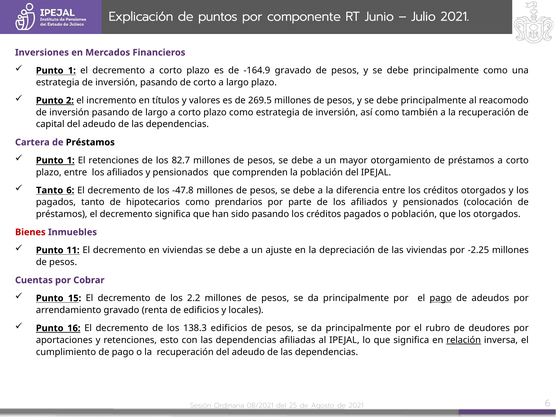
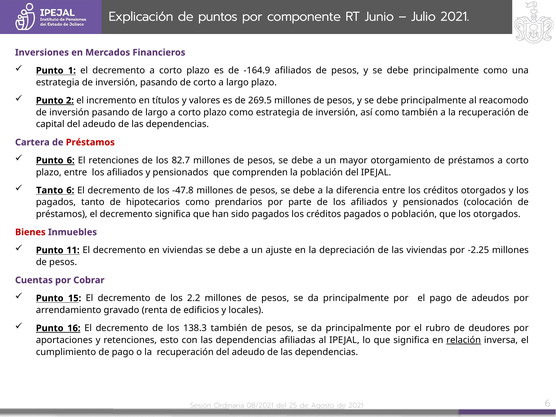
-164.9 gravado: gravado -> afiliados (293, 71)
Préstamos colour: black -> red (90, 142)
1: 1 -> 6 (71, 160)
sido pasando: pasando -> pagados (270, 214)
pago underline: present -> none (441, 298)
138.3 edificios: edificios -> también (229, 328)
